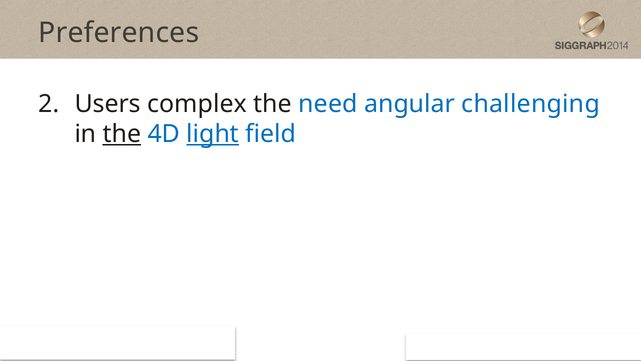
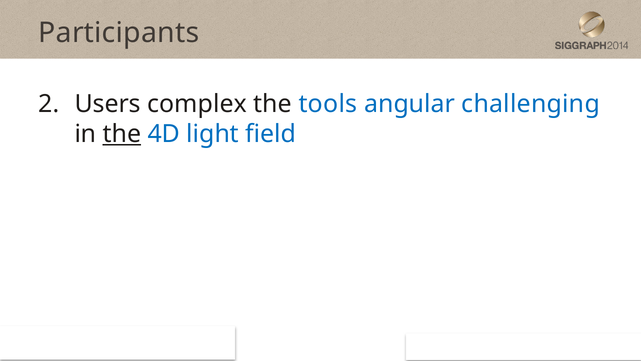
Preferences: Preferences -> Participants (119, 33)
need: need -> tools (328, 104)
light underline: present -> none (213, 134)
